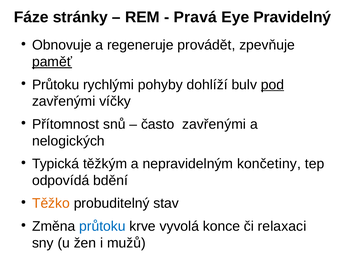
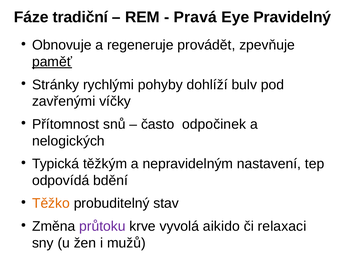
stránky: stránky -> tradiční (80, 17)
Průtoku: Průtoku -> Stránky (56, 85)
pod underline: present -> none (272, 85)
často zavřenými: zavřenými -> odpočinek (214, 124)
končetiny: končetiny -> nastavení (269, 164)
průtoku colour: blue -> purple (102, 226)
konce: konce -> aikido (221, 226)
